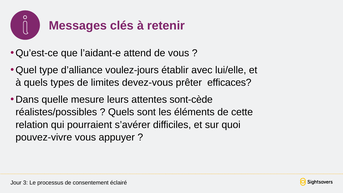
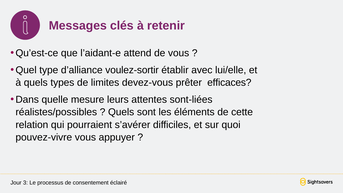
voulez-jours: voulez-jours -> voulez-sortir (132, 70)
sont-cède: sont-cède -> sont-liées (191, 100)
